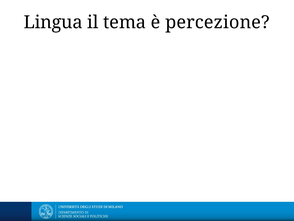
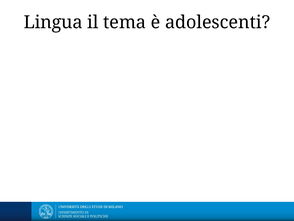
percezione: percezione -> adolescenti (218, 22)
